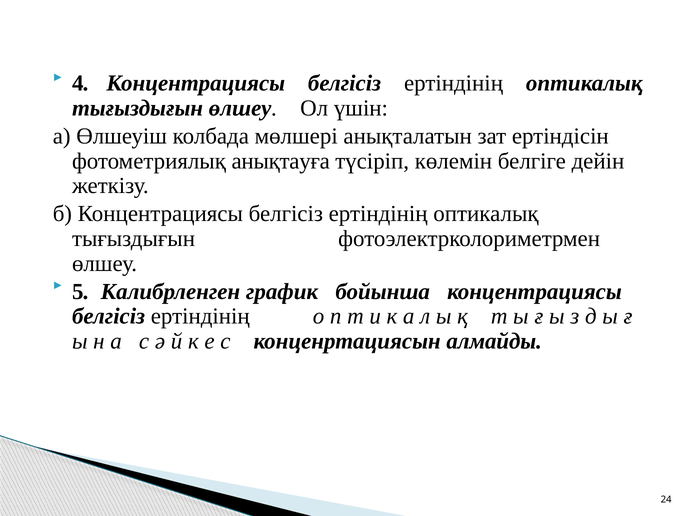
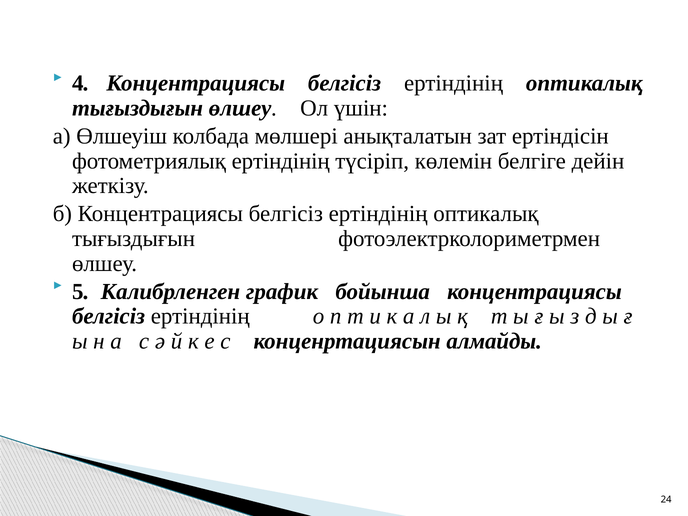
фотометриялық анықтауға: анықтауға -> ертіндінің (281, 161)
